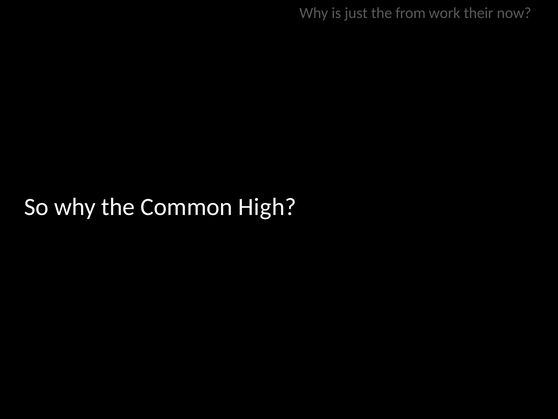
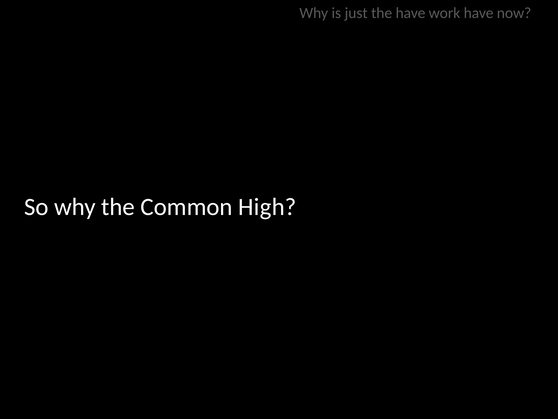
the from: from -> have (411, 13)
work their: their -> have (479, 13)
